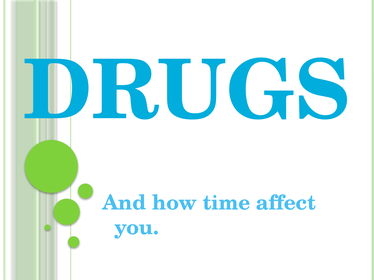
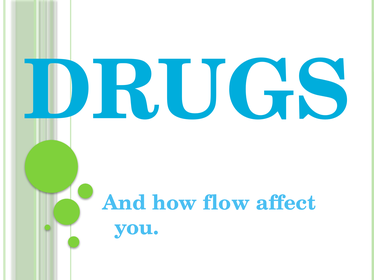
time: time -> flow (226, 203)
